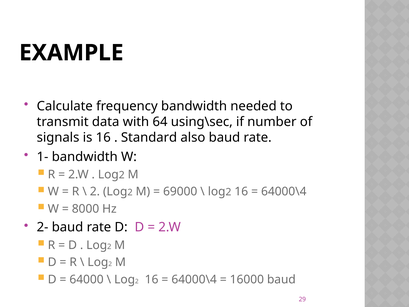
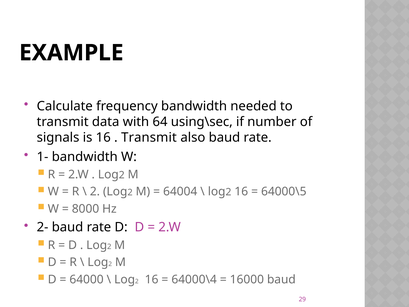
Standard: Standard -> Transmit (149, 138)
69000: 69000 -> 64004 (180, 192)
64000\4: 64000\4 -> 64000\5 (284, 192)
